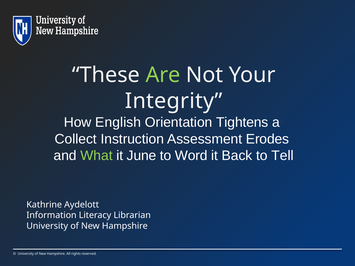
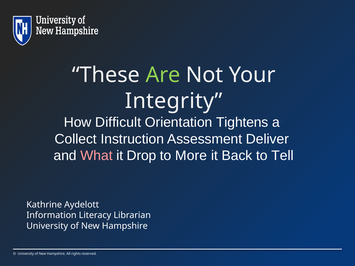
English: English -> Difficult (118, 123)
Erodes: Erodes -> Deliver (267, 139)
What colour: light green -> pink (97, 156)
June: June -> Drop (141, 156)
Word: Word -> More (191, 156)
